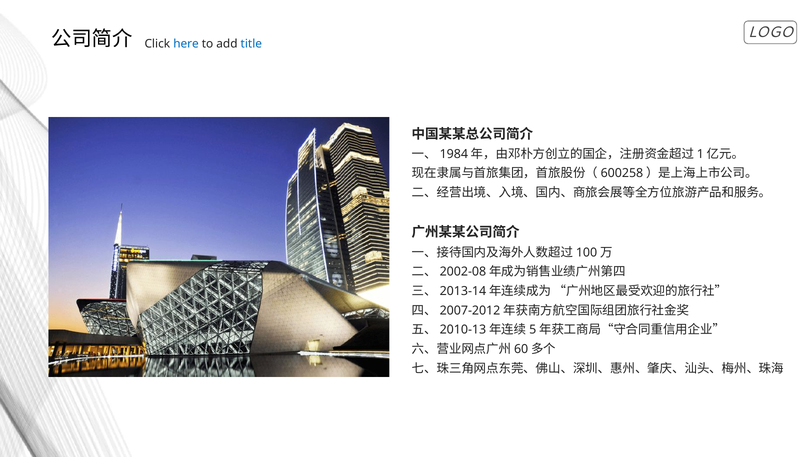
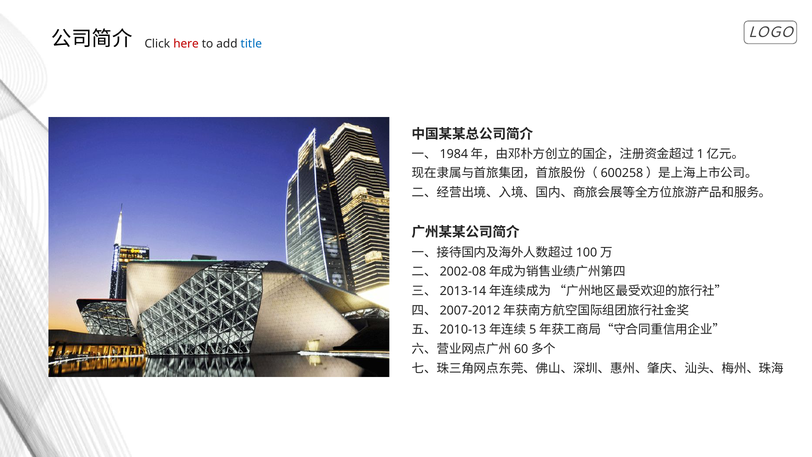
here colour: blue -> red (186, 44)
